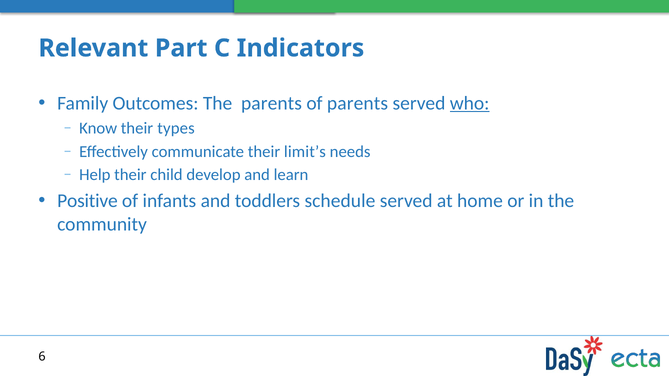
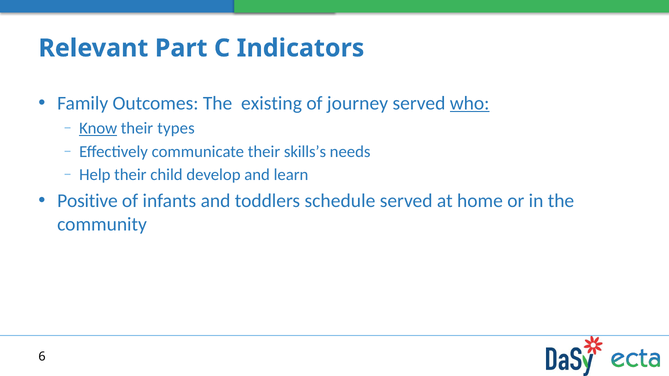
The parents: parents -> existing (272, 103)
of parents: parents -> journey (358, 103)
Know underline: none -> present (98, 128)
limit’s: limit’s -> skills’s (305, 152)
